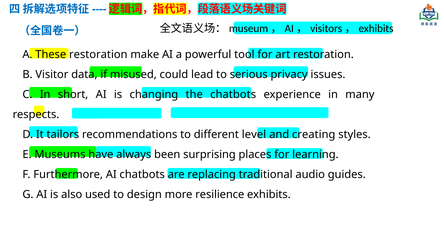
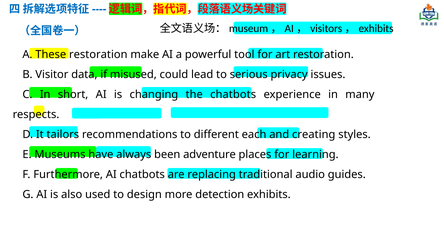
level: level -> each (254, 134)
surprising: surprising -> adventure (210, 154)
resilience: resilience -> detection (220, 194)
